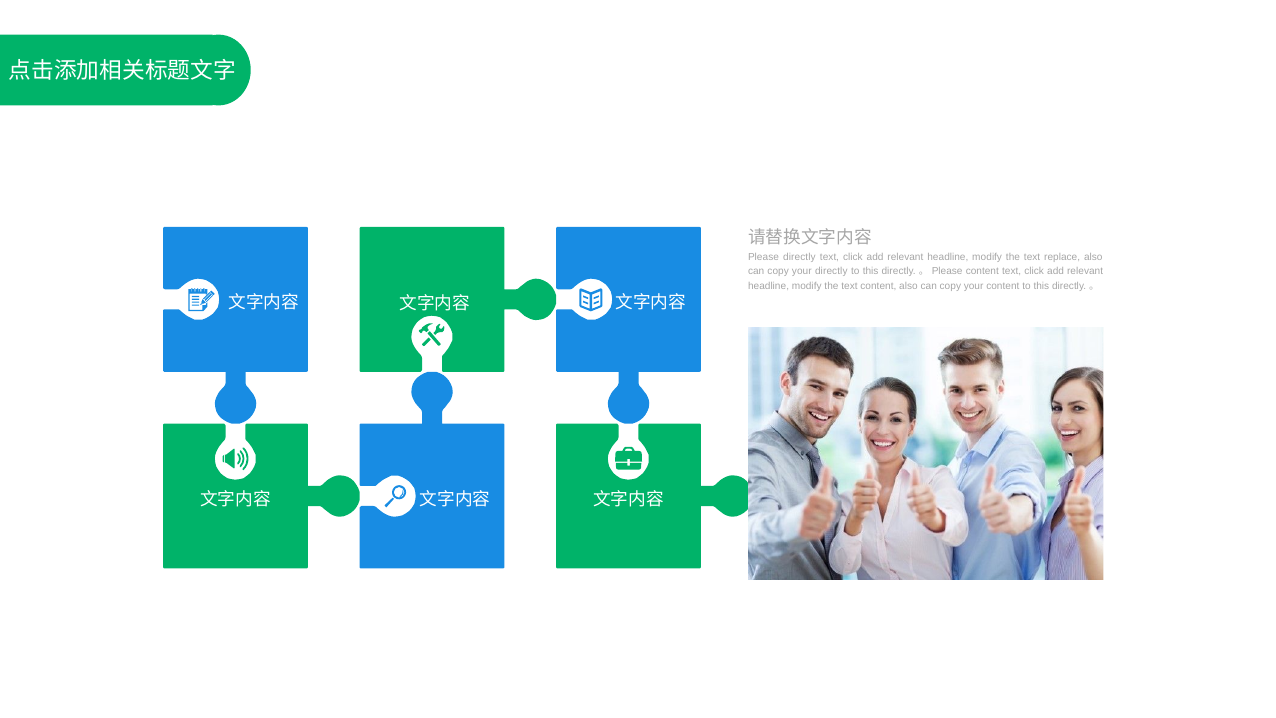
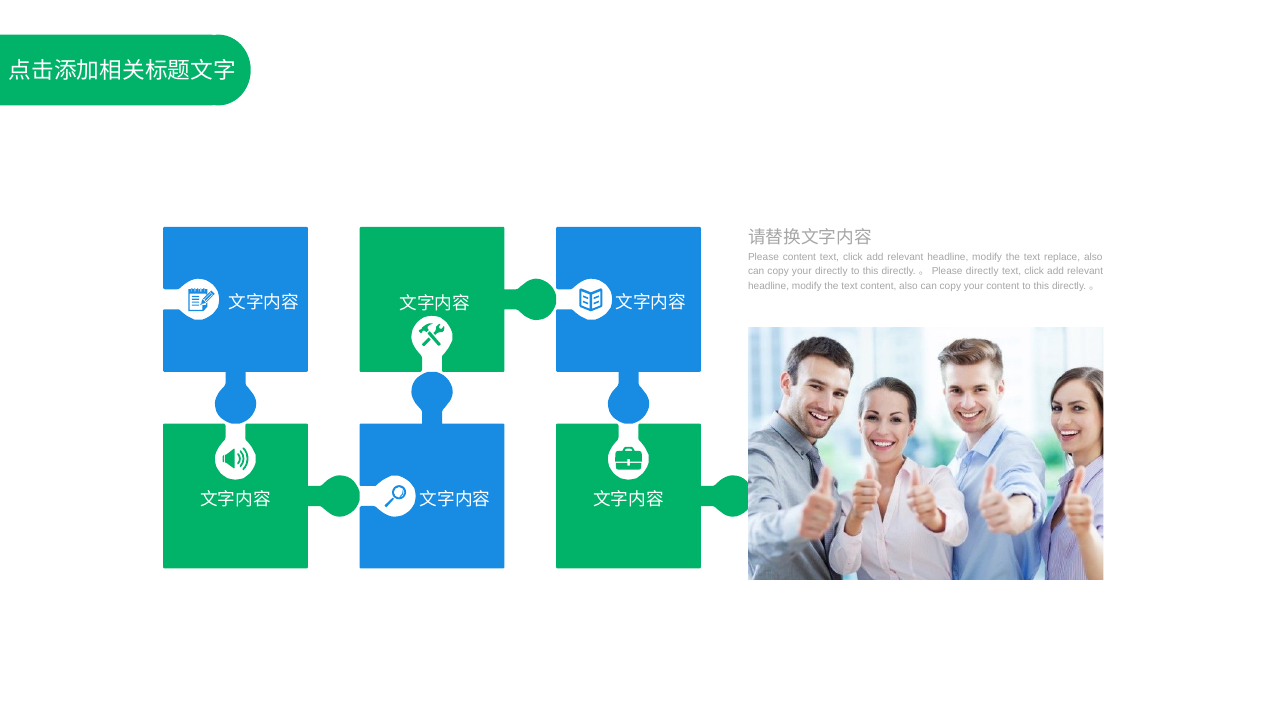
Please directly: directly -> content (799, 257)
Please content: content -> directly (982, 271)
